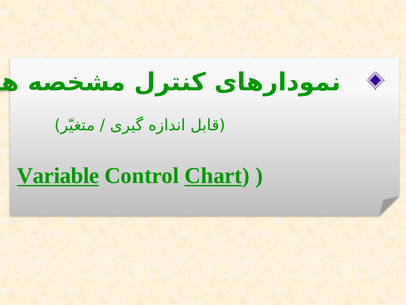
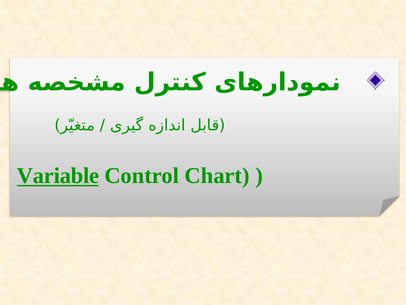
Chart underline: present -> none (213, 176)
